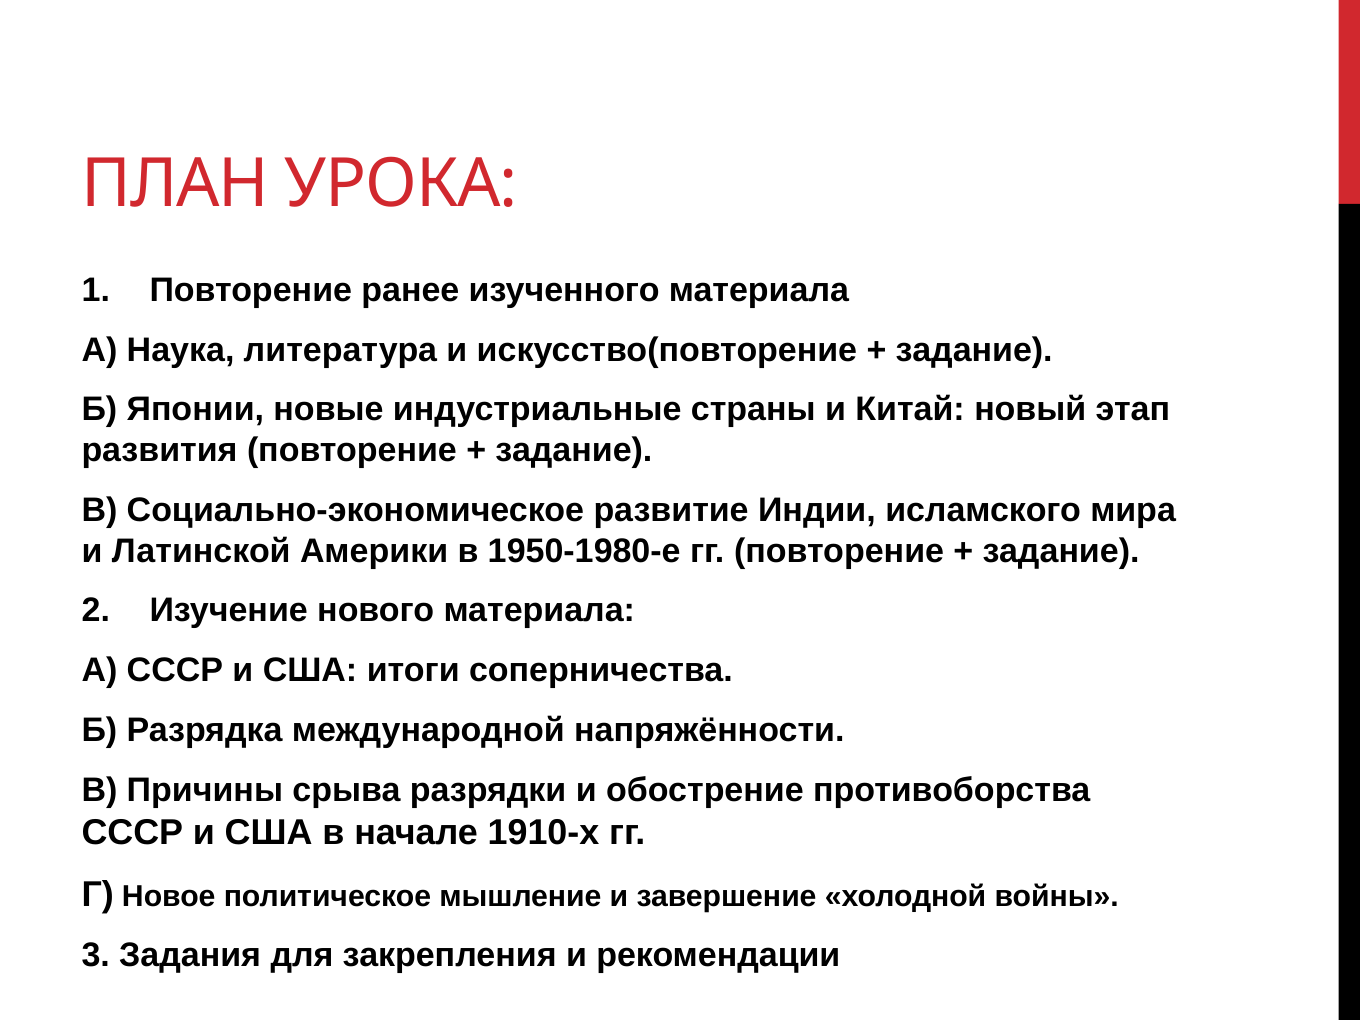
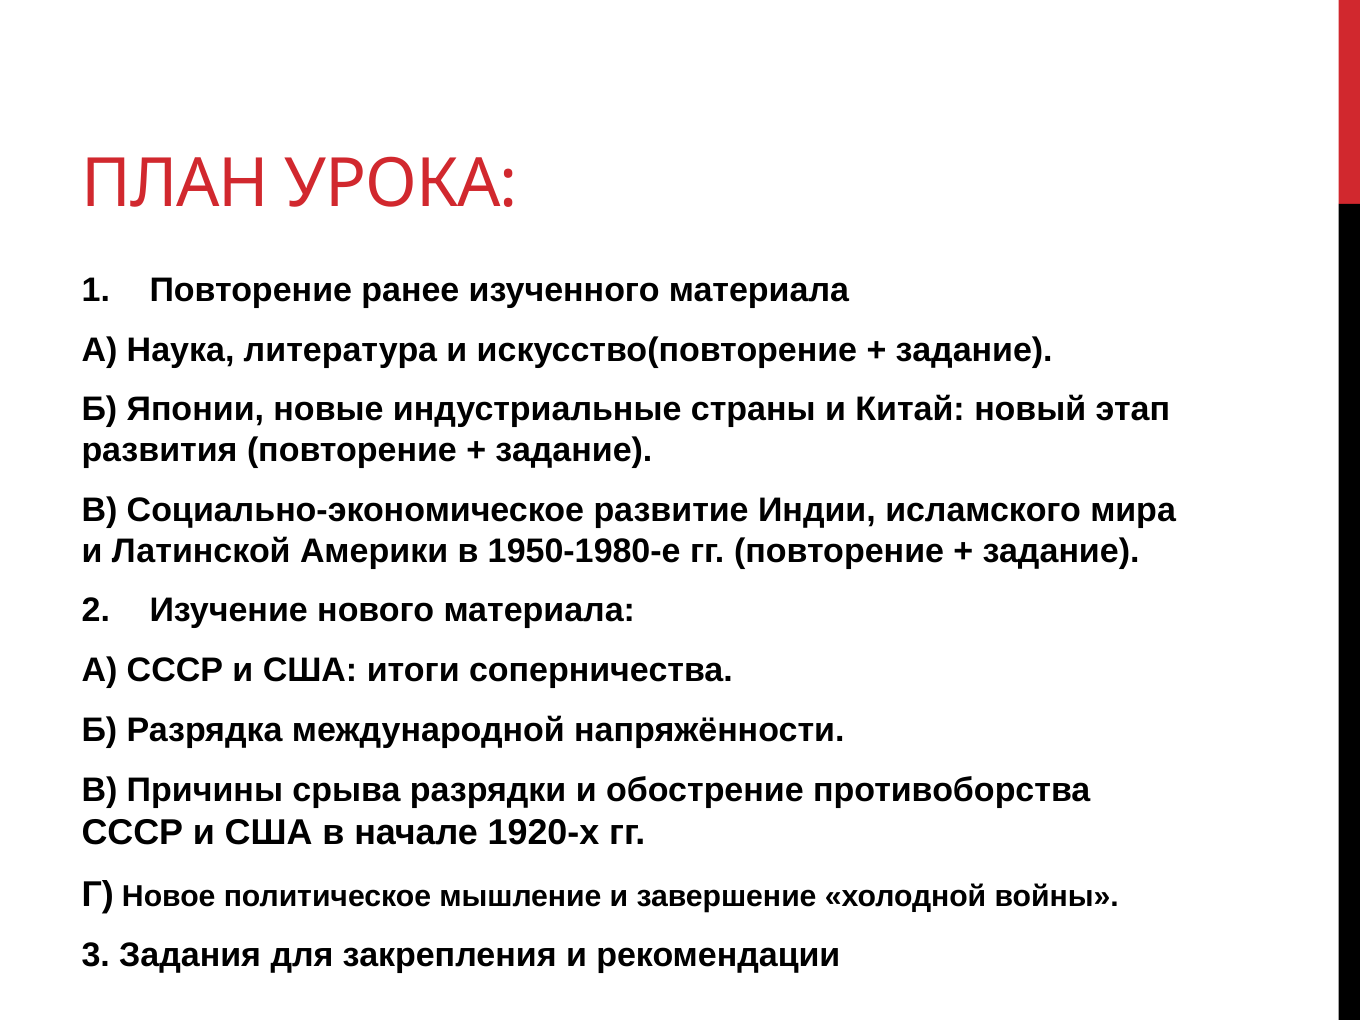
1910-х: 1910-х -> 1920-х (543, 832)
